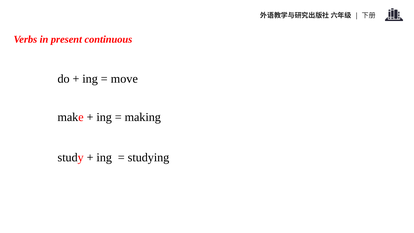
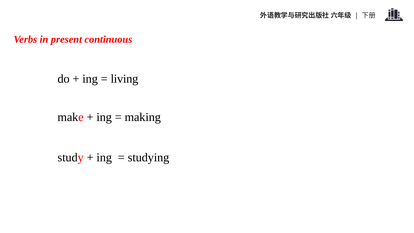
move: move -> living (124, 79)
